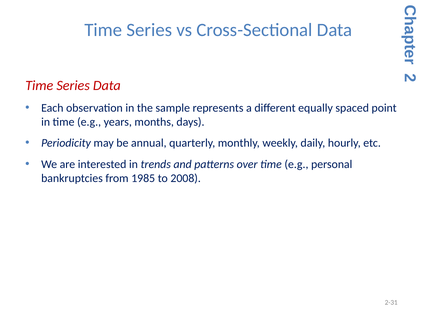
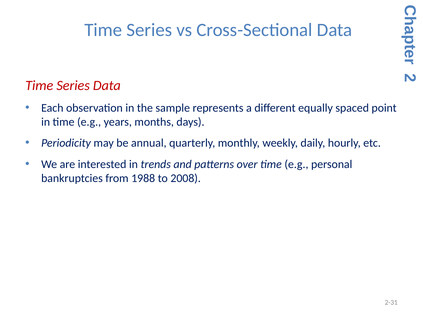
1985: 1985 -> 1988 (143, 178)
